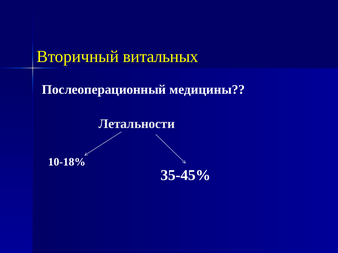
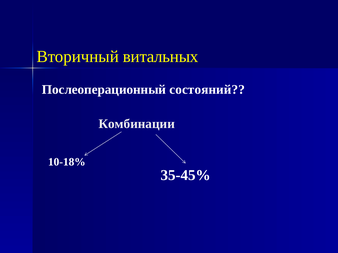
медицины: медицины -> состояний (207, 90)
Летальности: Летальности -> Комбинации (137, 124)
